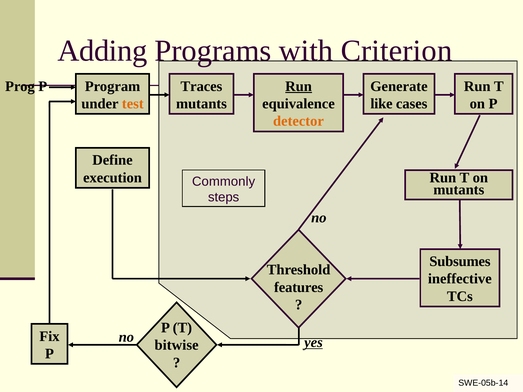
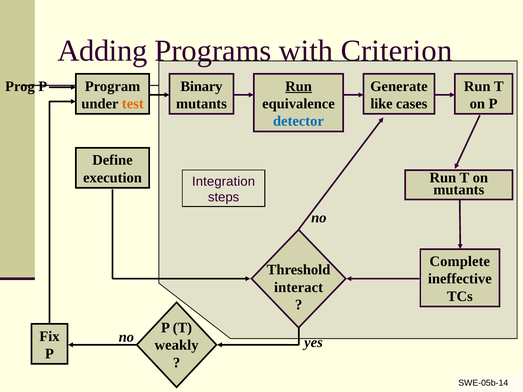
Traces: Traces -> Binary (201, 86)
detector colour: orange -> blue (298, 121)
Commonly: Commonly -> Integration (224, 181)
Subsumes: Subsumes -> Complete (460, 262)
features: features -> interact (299, 287)
yes underline: present -> none (314, 343)
bitwise: bitwise -> weakly (177, 345)
